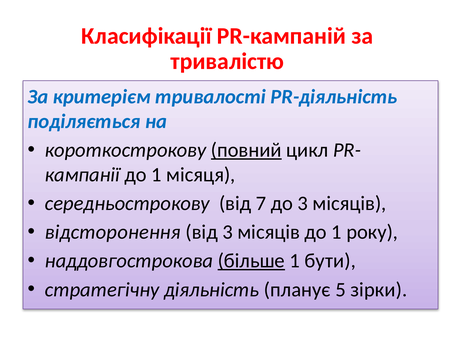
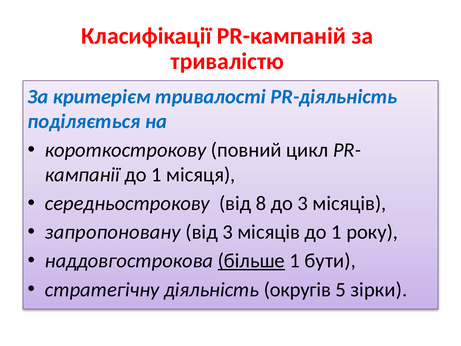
повний underline: present -> none (246, 150)
7: 7 -> 8 (261, 203)
відсторонення: відсторонення -> запропоновану (113, 232)
планує: планує -> округів (297, 289)
